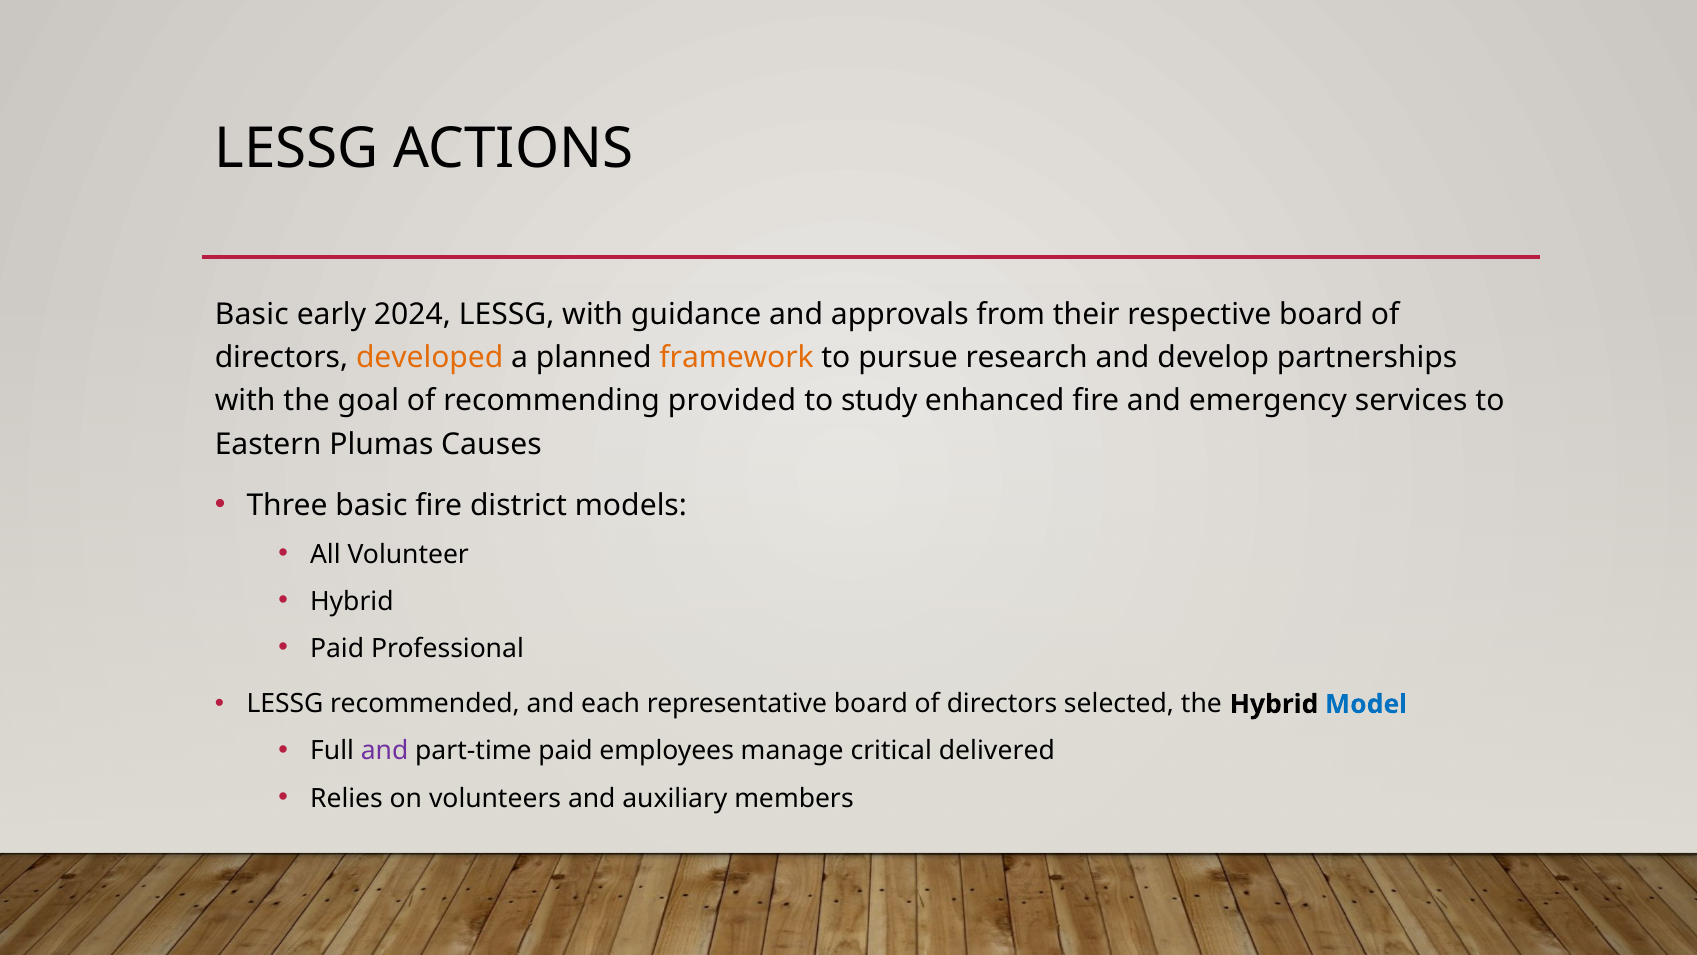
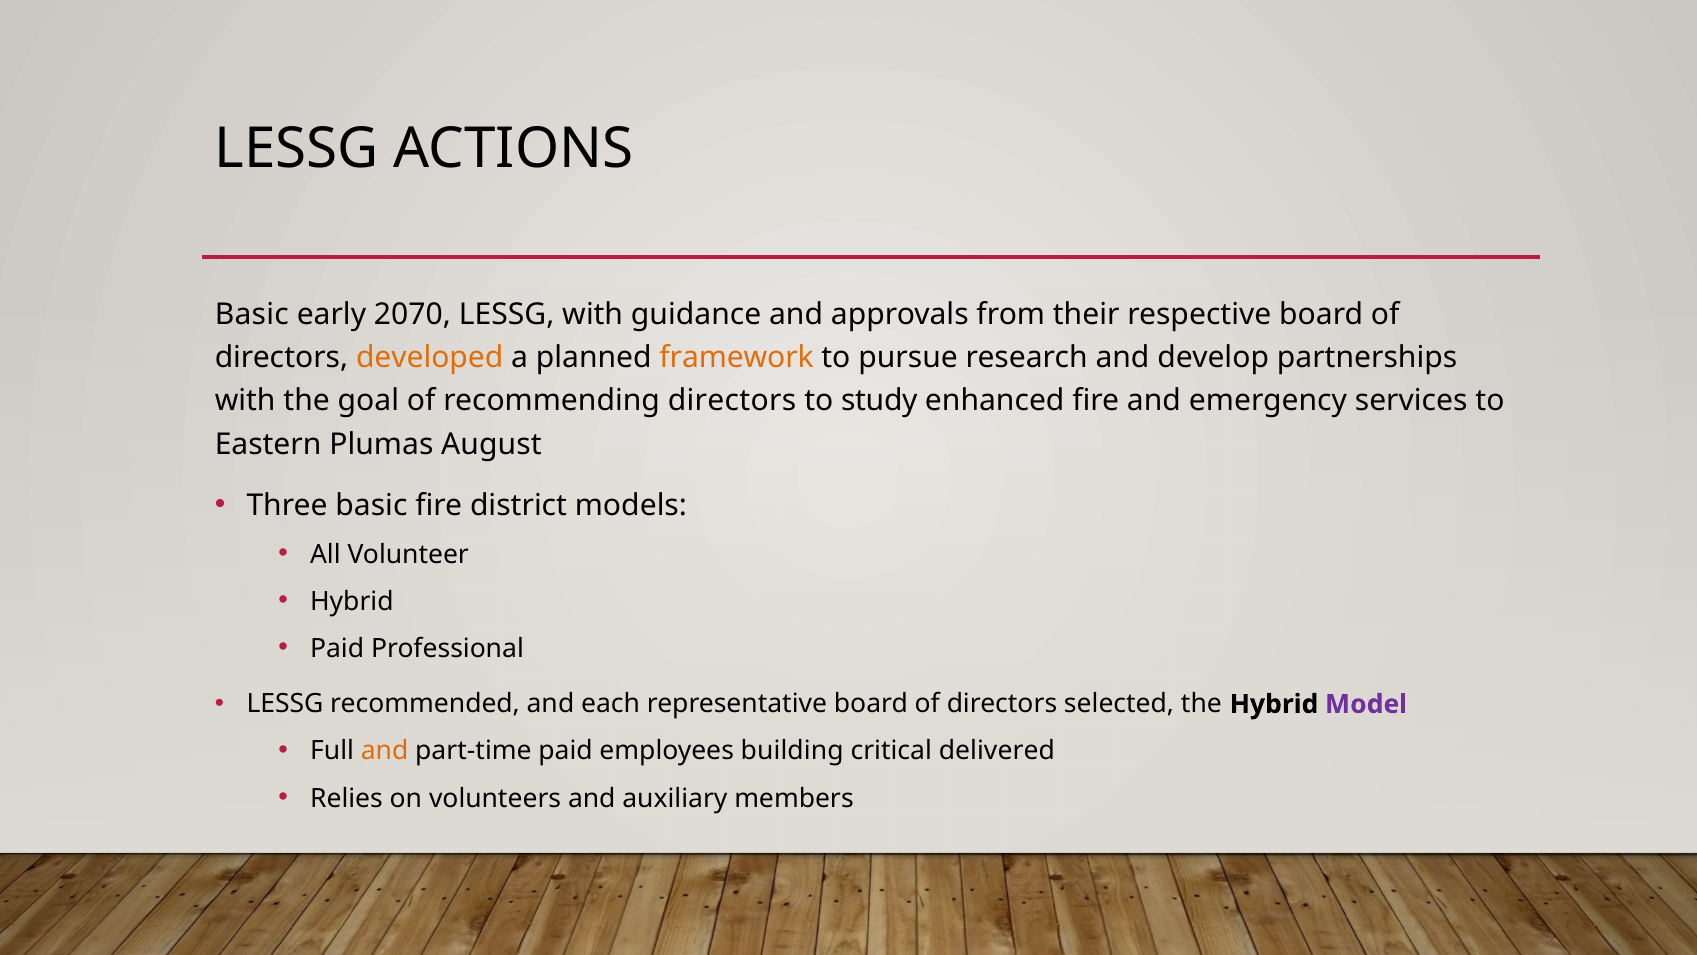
2024: 2024 -> 2070 (412, 314)
recommending provided: provided -> directors (732, 401)
Causes: Causes -> August (491, 444)
Model colour: blue -> purple (1366, 704)
and colour: purple -> orange (385, 751)
manage: manage -> building (792, 751)
